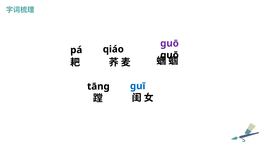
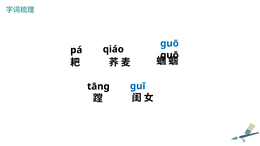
guō colour: purple -> blue (170, 43)
